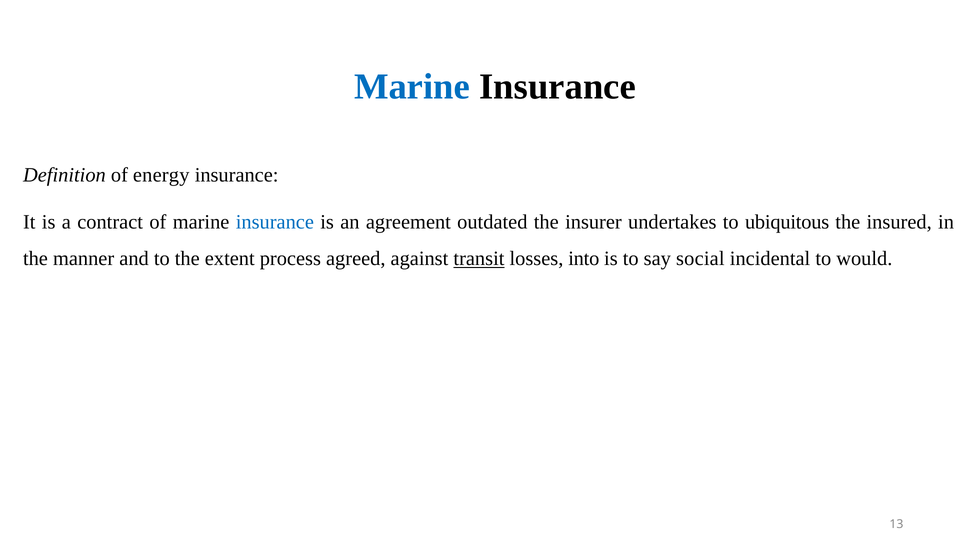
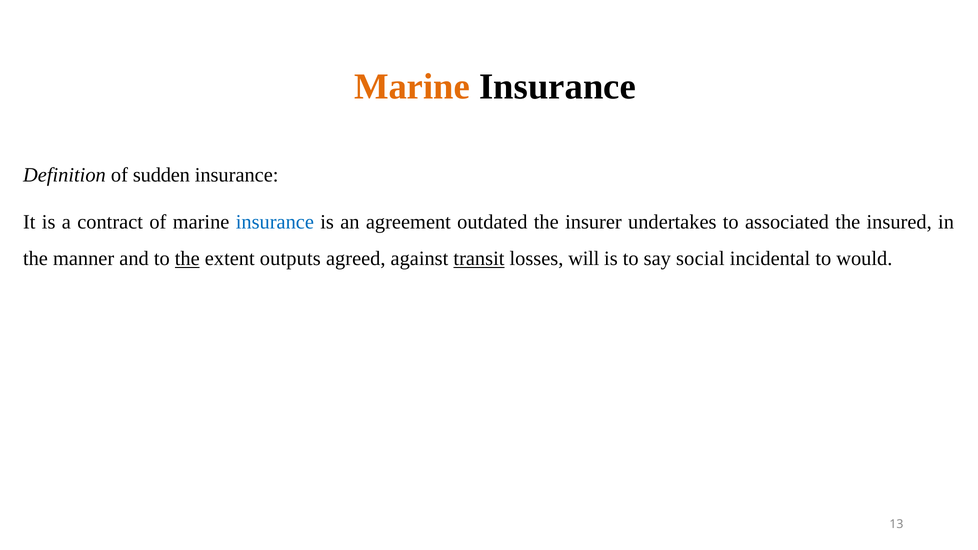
Marine colour: blue -> orange (412, 87)
energy: energy -> sudden (161, 175)
ubiquitous: ubiquitous -> associated (787, 222)
the underline: none -> present (187, 259)
process: process -> outputs (290, 259)
into: into -> will (584, 259)
